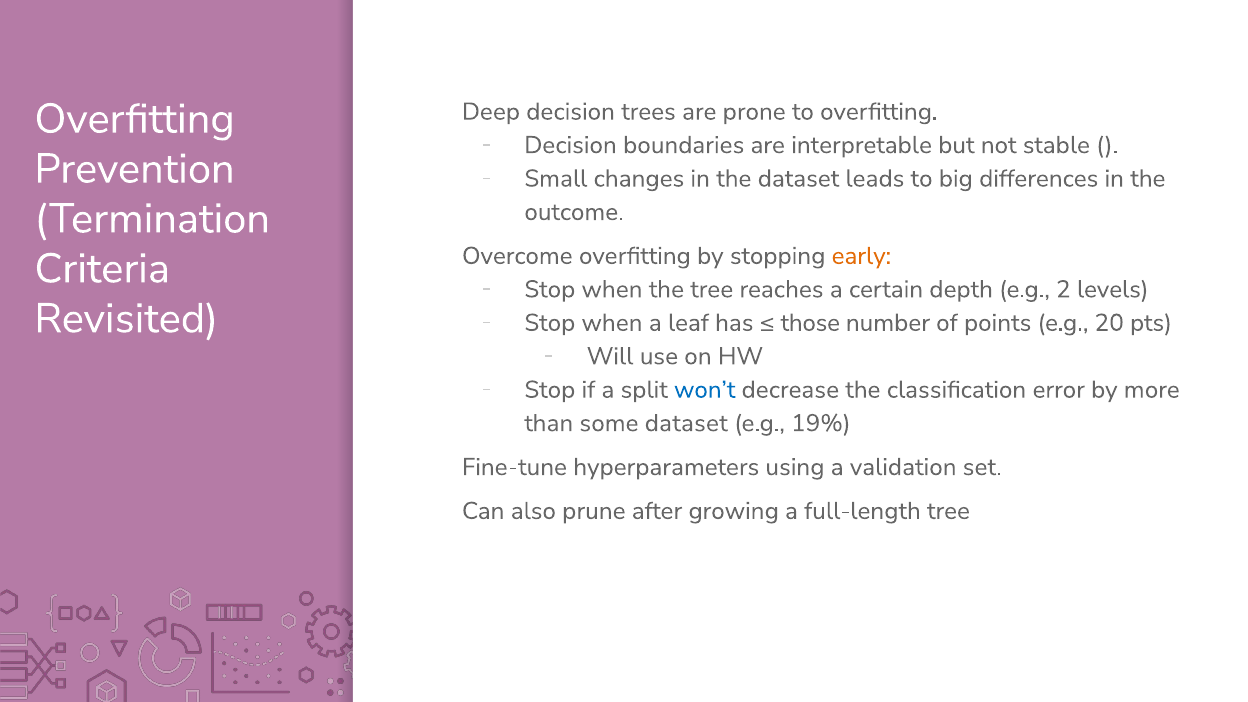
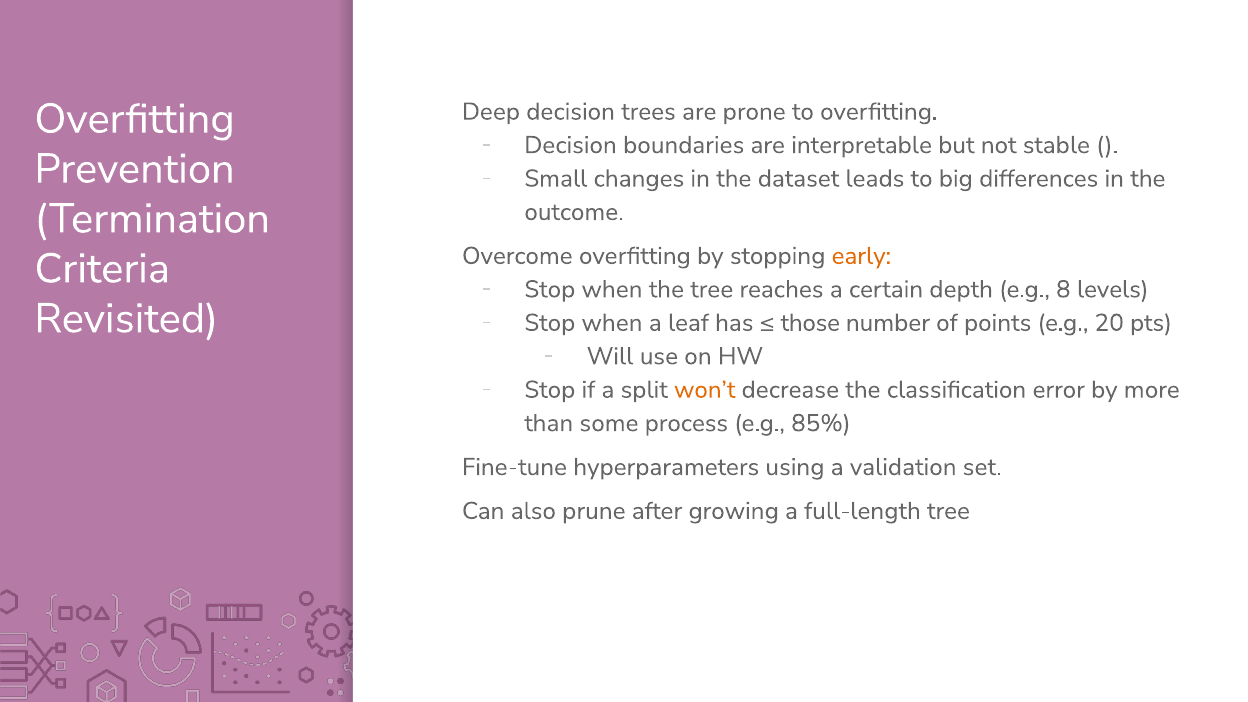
2: 2 -> 8 (1063, 289)
won’t colour: blue -> orange (705, 390)
some dataset: dataset -> process (686, 423)
19%: 19% -> 85% (821, 423)
